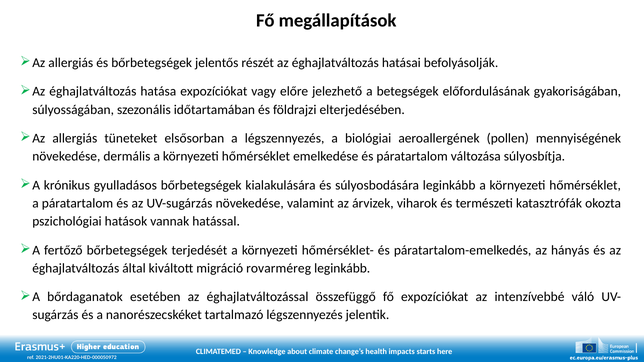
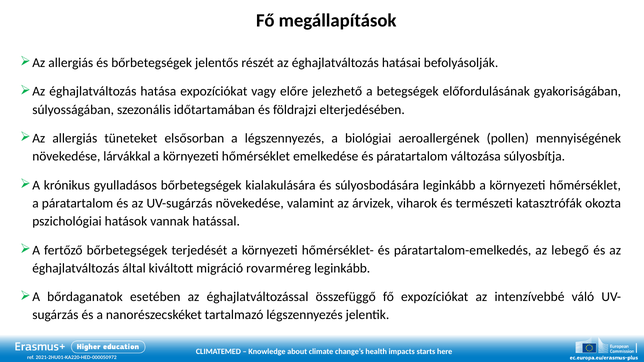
dermális: dermális -> lárvákkal (127, 157)
hányás: hányás -> lebegő (570, 250)
